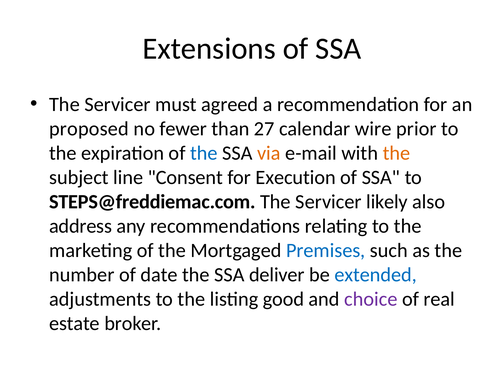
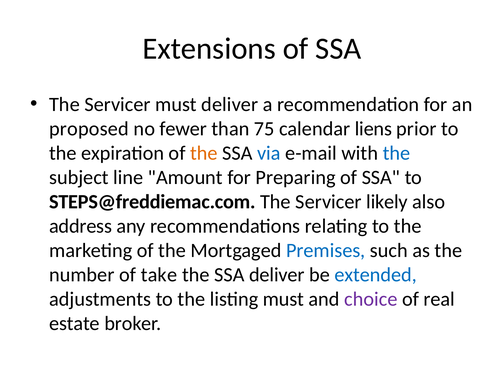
must agreed: agreed -> deliver (230, 104)
27: 27 -> 75 (264, 129)
wire: wire -> liens (373, 129)
the colour: blue -> orange (204, 153)
via colour: orange -> blue (269, 153)
the colour: orange -> blue (396, 153)
Consent: Consent -> Amount (185, 177)
Execution: Execution -> Preparing (296, 177)
date: date -> take (159, 275)
listing good: good -> must (283, 299)
